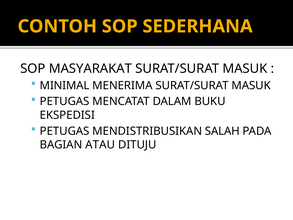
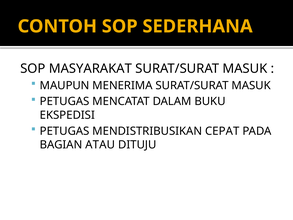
MINIMAL: MINIMAL -> MAUPUN (65, 85)
SALAH: SALAH -> CEPAT (222, 131)
